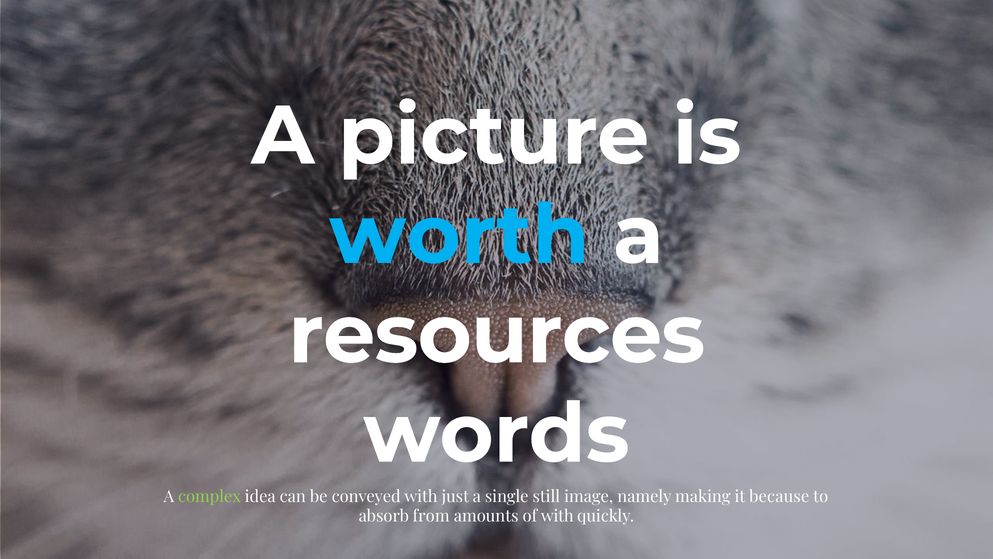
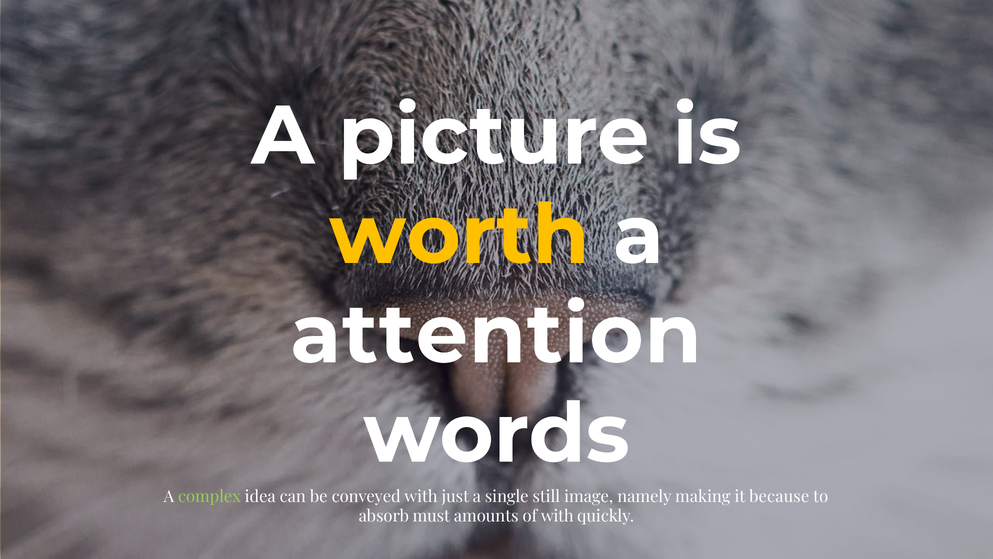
worth colour: light blue -> yellow (459, 235)
resources: resources -> attention (496, 335)
from: from -> must (431, 516)
